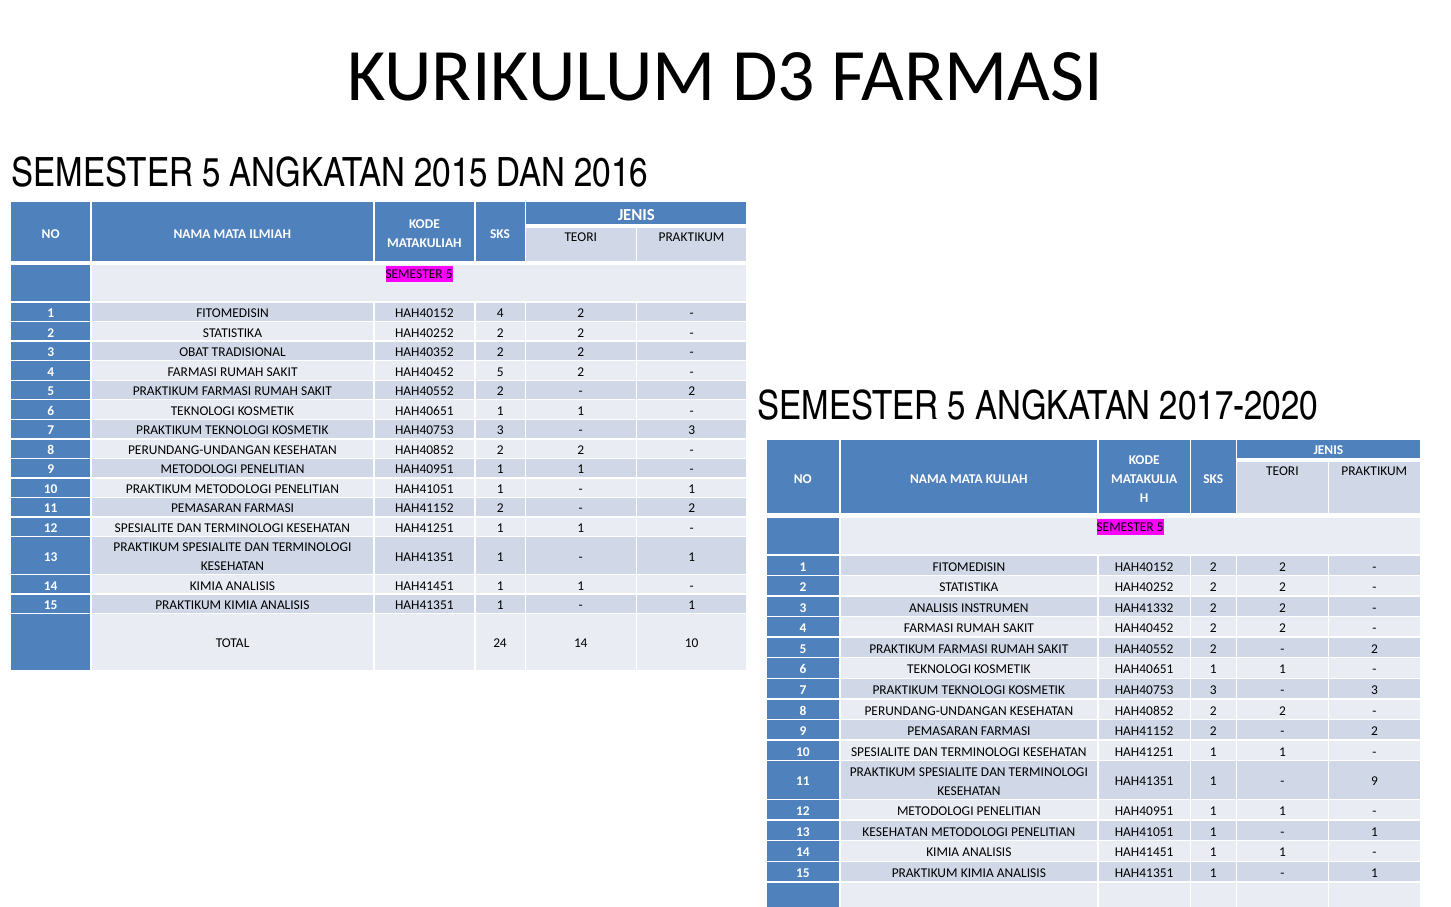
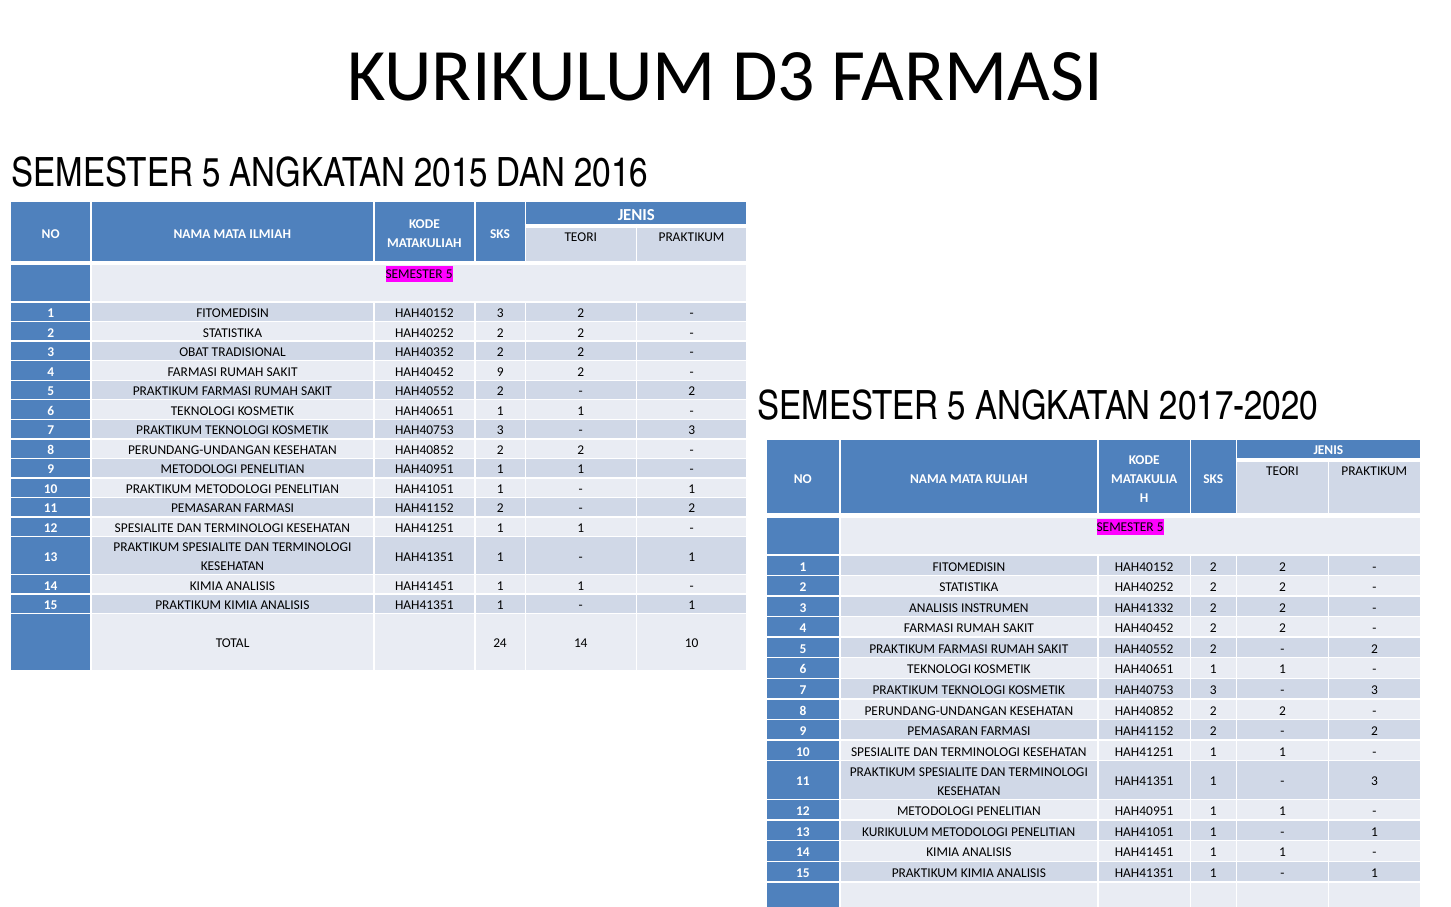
HAH40152 4: 4 -> 3 (500, 313)
HAH40452 5: 5 -> 9 (500, 372)
9: 9 -> 3 (1375, 781)
13 KESEHATAN: KESEHATAN -> KURIKULUM (895, 832)
